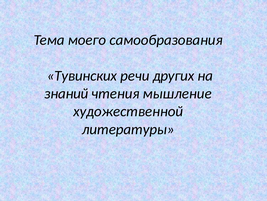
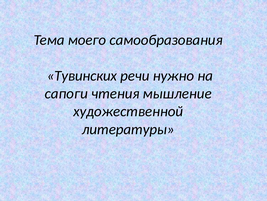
других: других -> нужно (174, 75)
знаний: знаний -> сапоги (66, 93)
